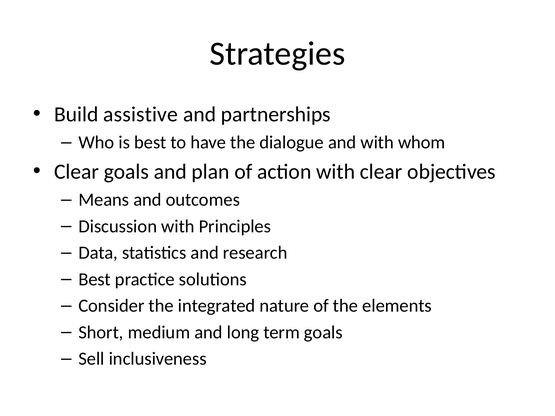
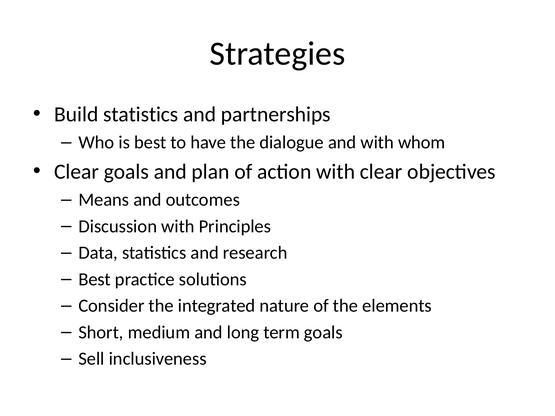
Build assistive: assistive -> statistics (141, 114)
